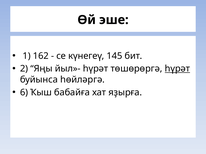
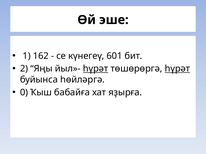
145: 145 -> 601 (114, 56)
һүрәт underline: none -> present (96, 69)
6: 6 -> 0 (24, 93)
